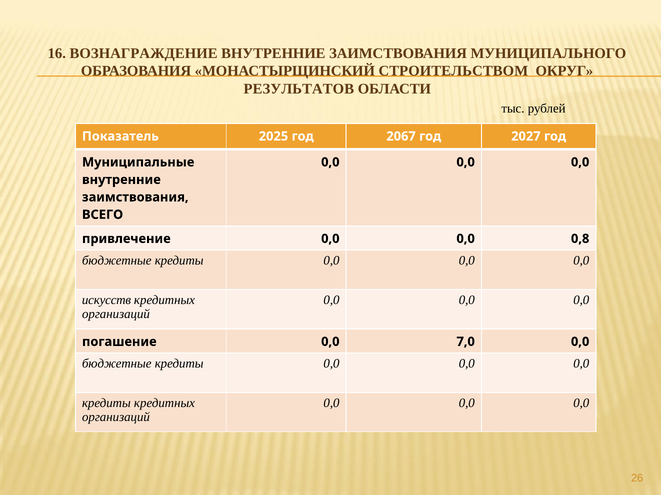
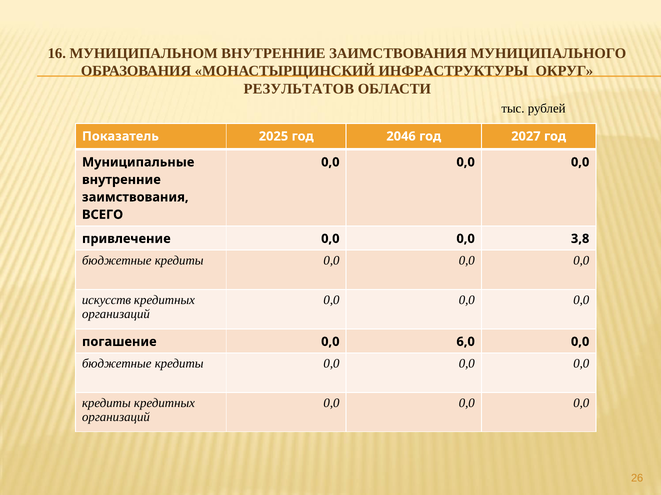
ВОЗНАГРАЖДЕНИЕ: ВОЗНАГРАЖДЕНИЕ -> МУНИЦИПАЛЬНОМ (144, 54)
СТРОИТЕЛЬСТВОМ: СТРОИТЕЛЬСТВОМ -> ИНФРАСТРУКТУРЫ (453, 71)
2067: 2067 -> 2046 (401, 136)
0,8: 0,8 -> 3,8 (580, 239)
7,0: 7,0 -> 6,0 (466, 342)
